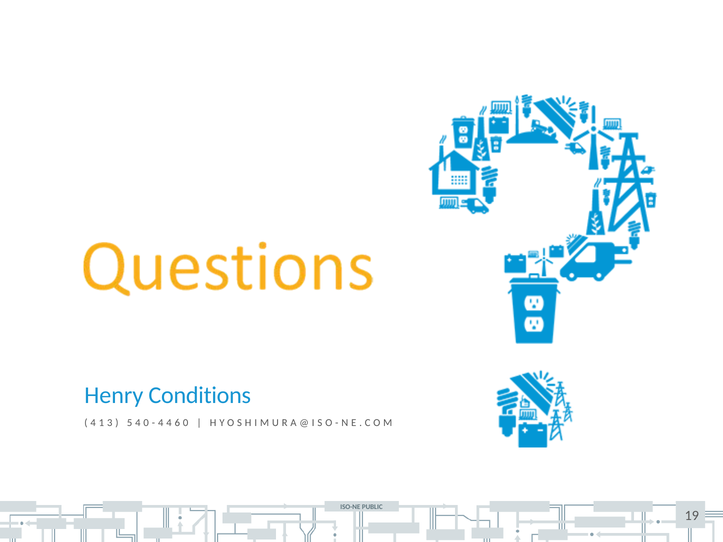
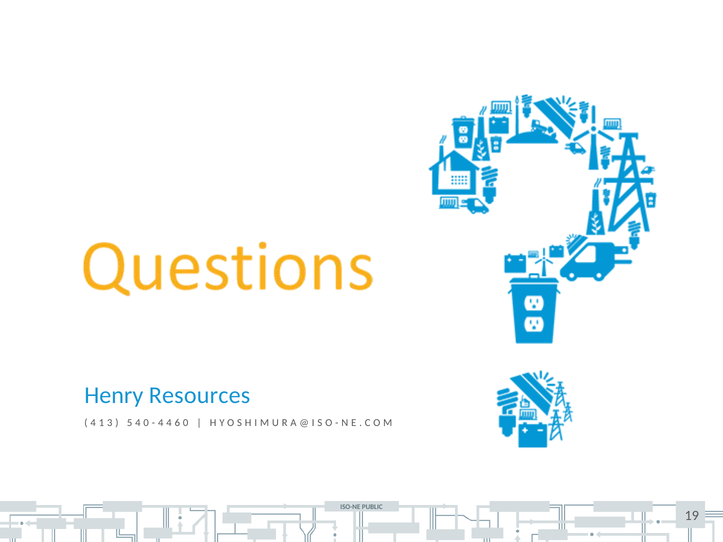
Conditions: Conditions -> Resources (200, 396)
